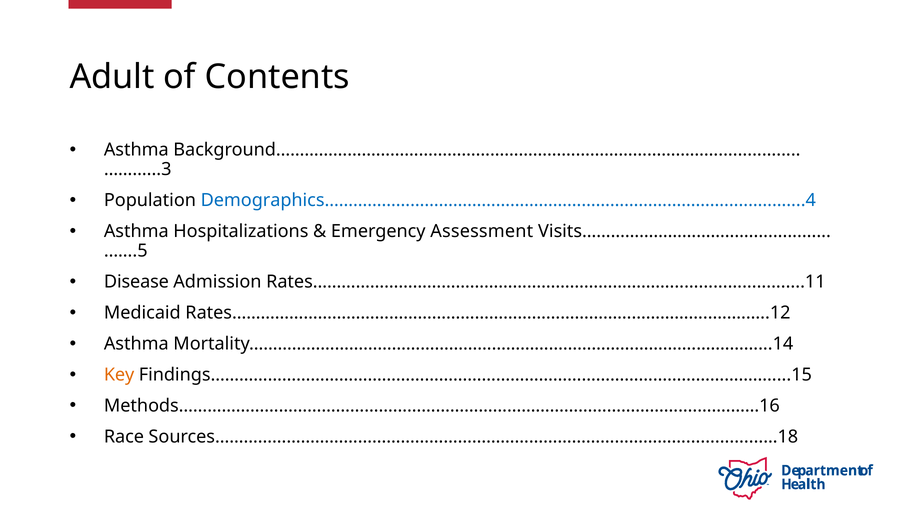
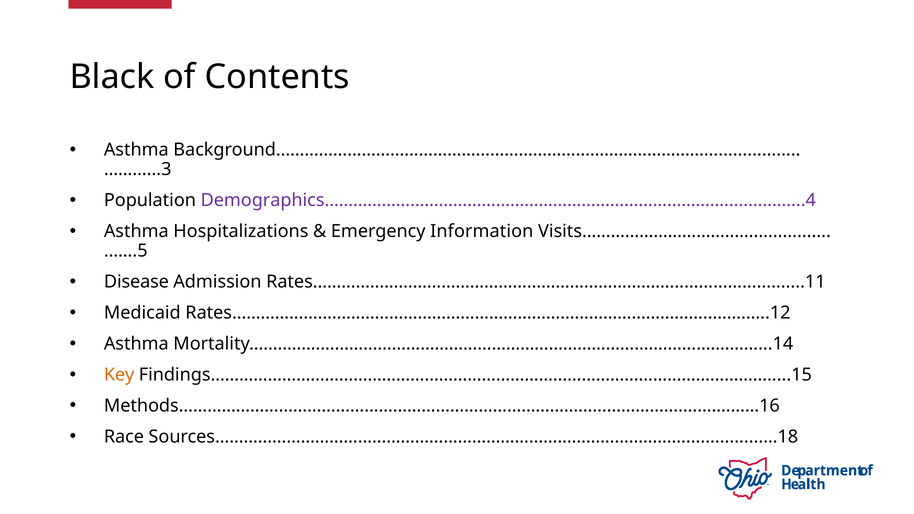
Adult: Adult -> Black (112, 77)
Demographics………………………………………………………………………….....…..…....4 colour: blue -> purple (508, 200)
Assessment: Assessment -> Information (482, 231)
